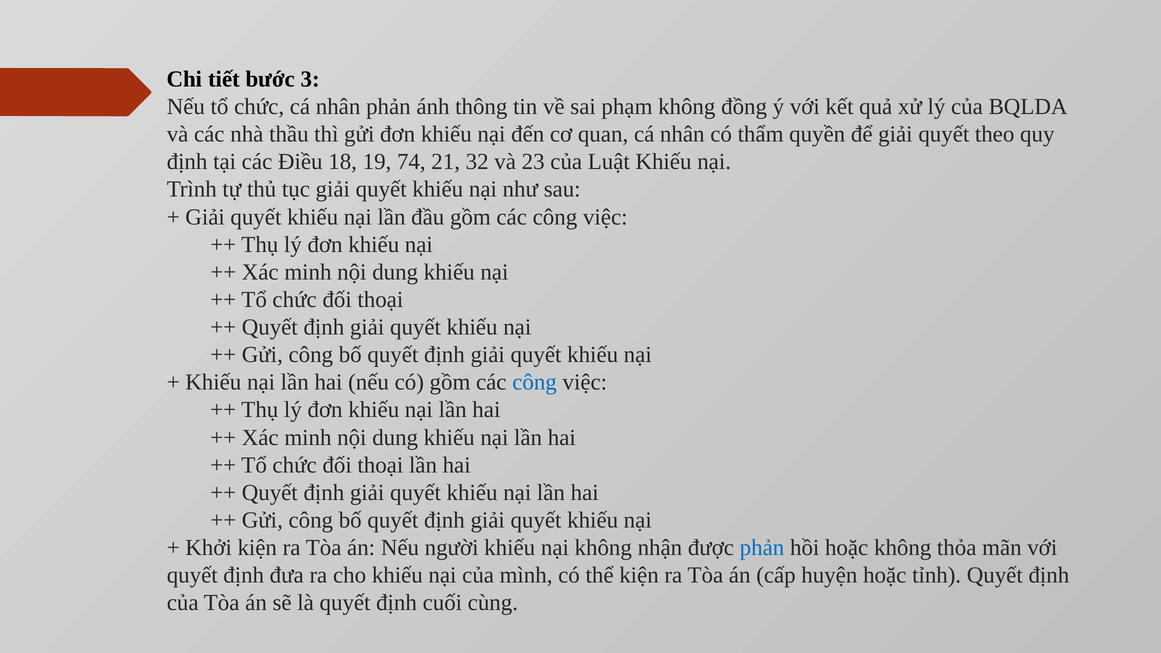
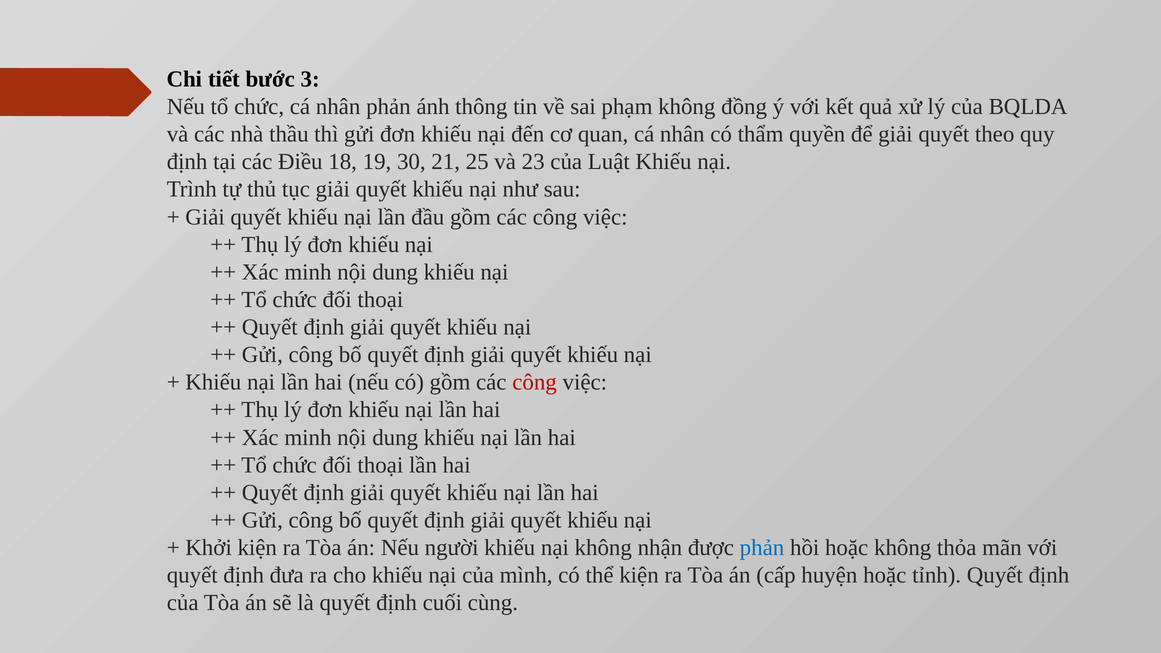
74: 74 -> 30 (411, 162)
32: 32 -> 25 (477, 162)
công colour: blue -> red (535, 382)
